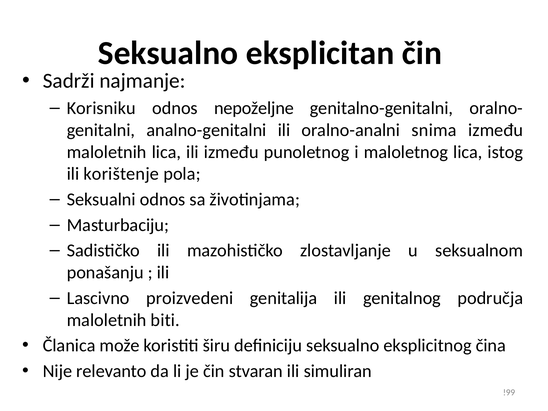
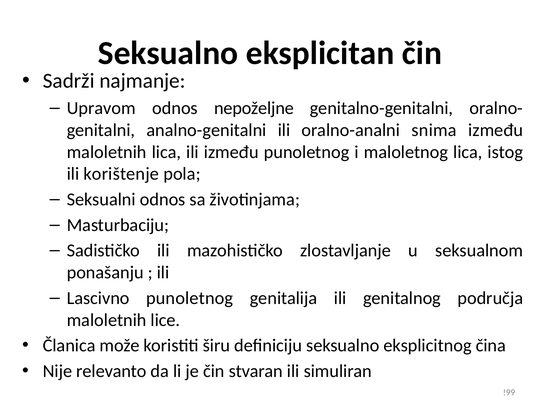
Korisniku: Korisniku -> Upravom (101, 108)
Lascivno proizvedeni: proizvedeni -> punoletnog (190, 298)
biti: biti -> lice (165, 320)
